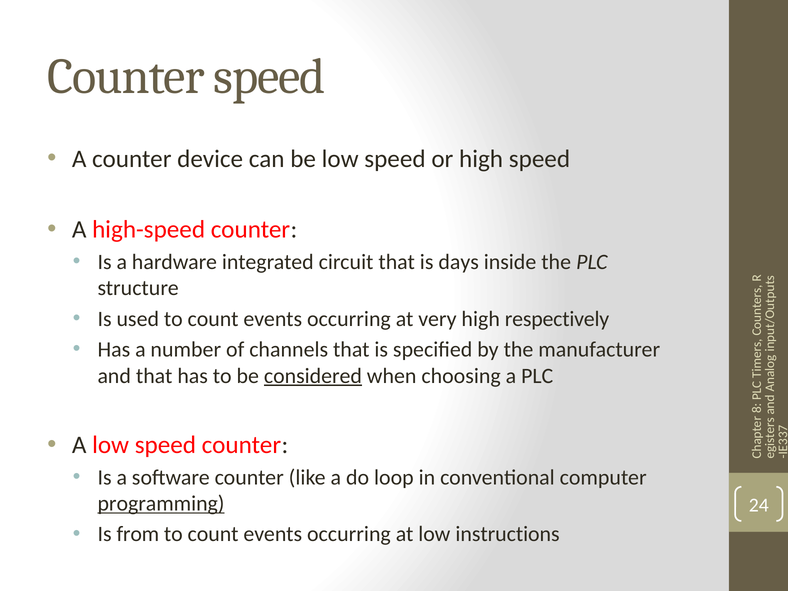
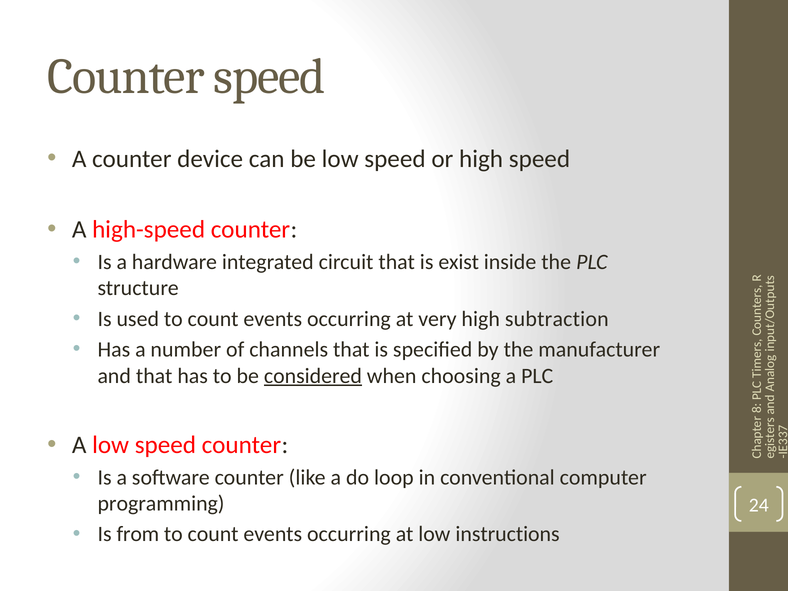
days: days -> exist (459, 262)
respectively: respectively -> subtraction (557, 319)
programming underline: present -> none (161, 504)
